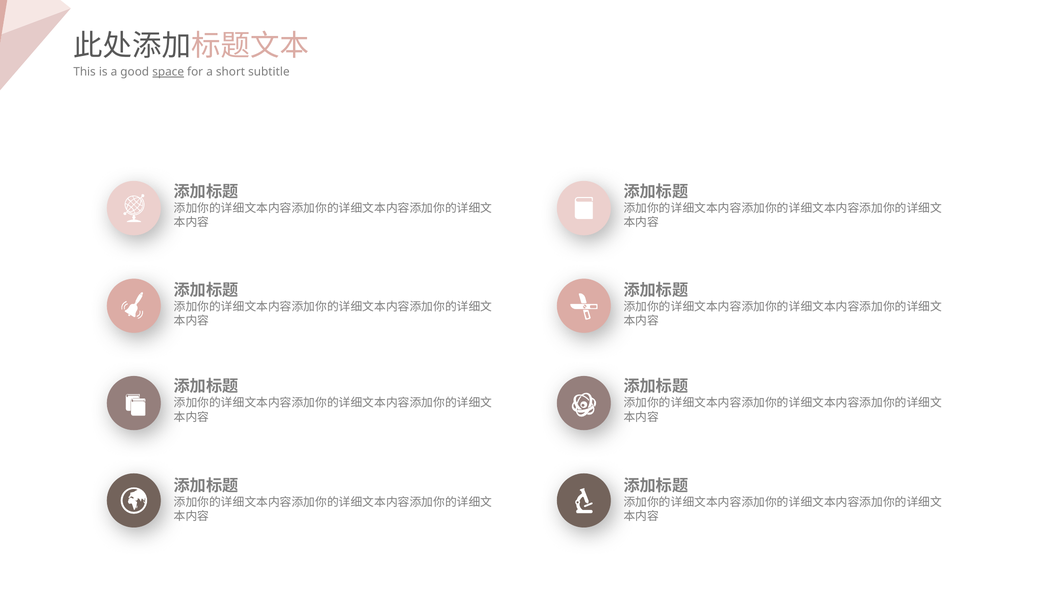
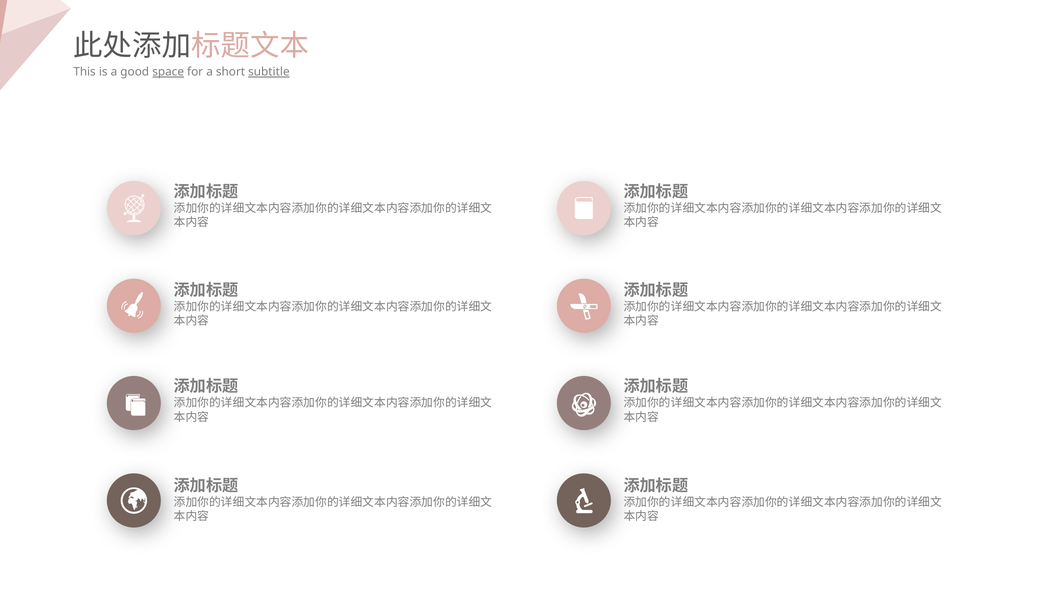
subtitle underline: none -> present (269, 72)
